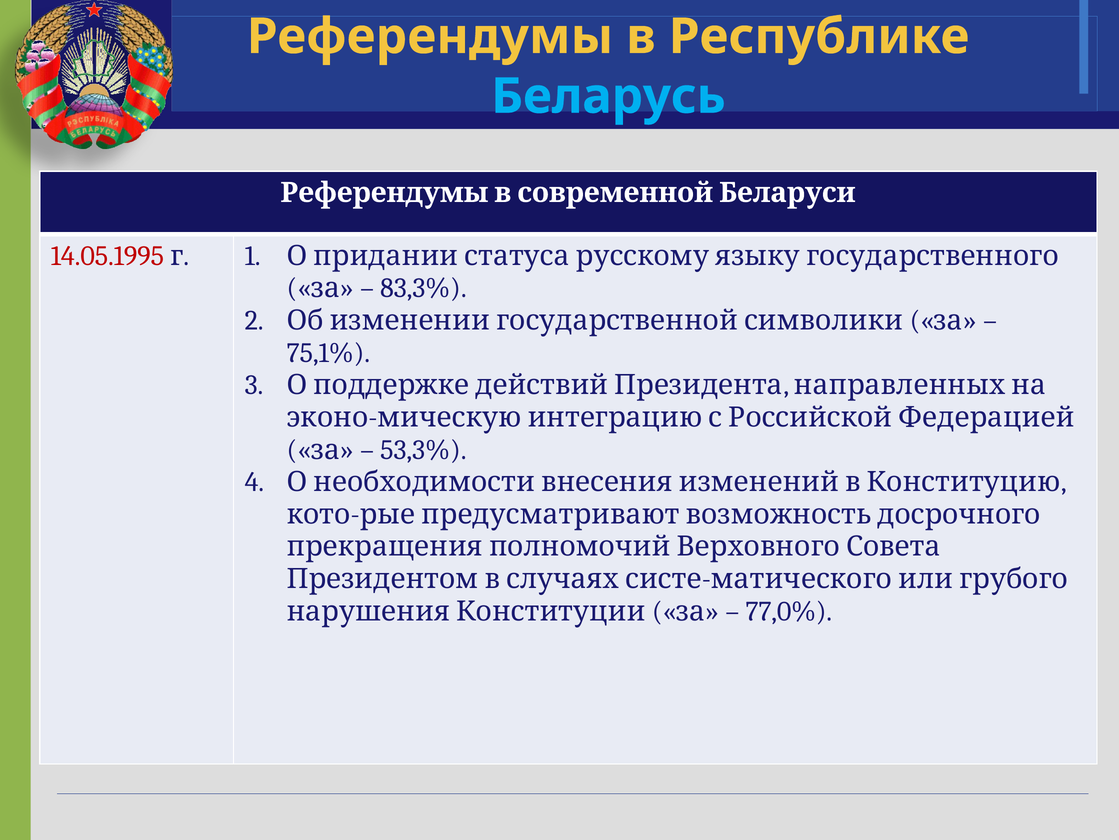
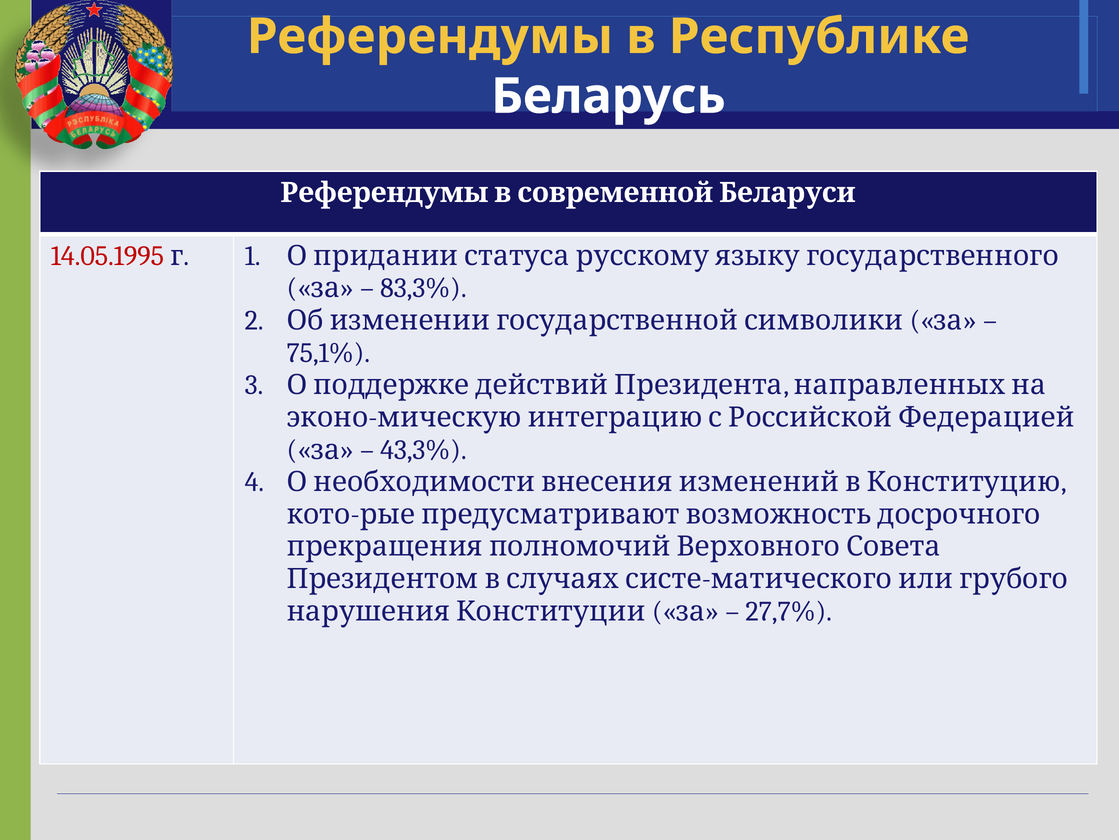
Беларусь colour: light blue -> white (608, 96)
53,3%: 53,3% -> 43,3% (423, 449)
77,0%: 77,0% -> 27,7% (789, 611)
